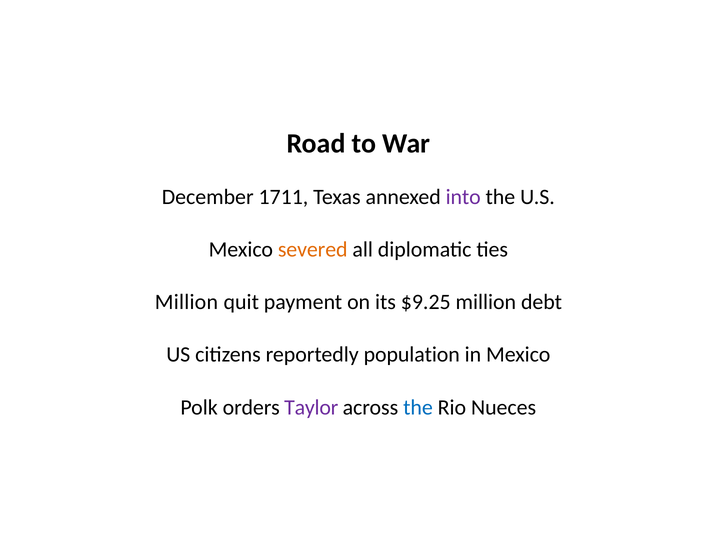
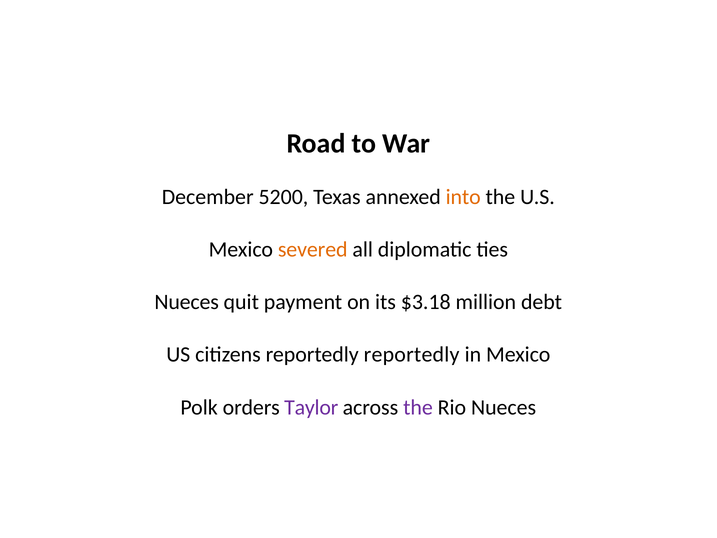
1711: 1711 -> 5200 (283, 197)
into colour: purple -> orange (463, 197)
Million: Million -> Nueces (187, 302)
$9.25: $9.25 -> $3.18 (426, 302)
reportedly population: population -> reportedly (412, 355)
the colour: blue -> purple (418, 407)
